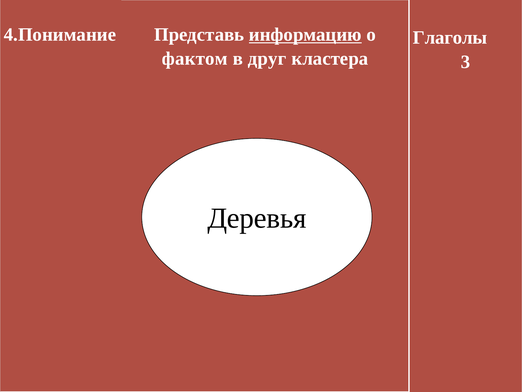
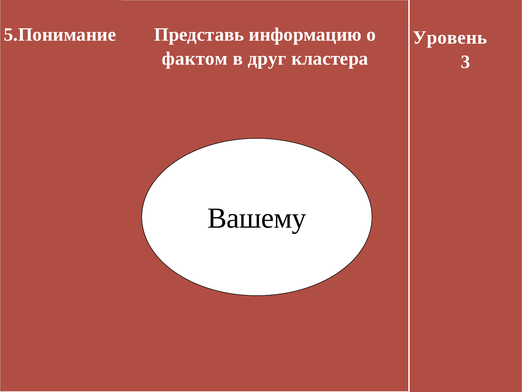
4.Понимание: 4.Понимание -> 5.Понимание (60, 35)
информацию underline: present -> none (305, 35)
Глаголы: Глаголы -> Уровень (450, 38)
Деревья: Деревья -> Вашему (257, 218)
